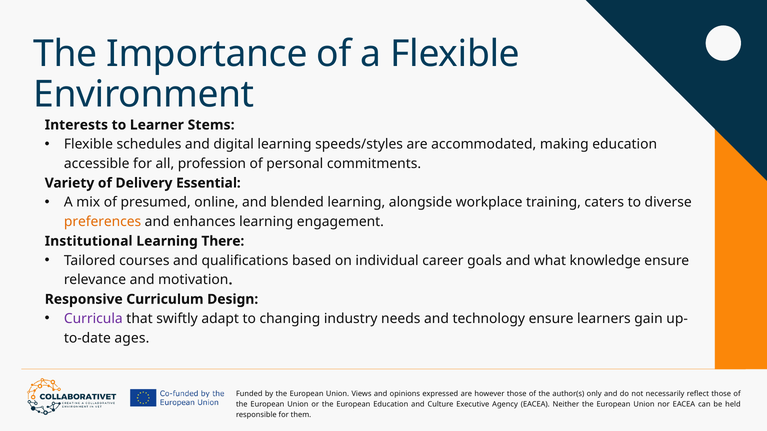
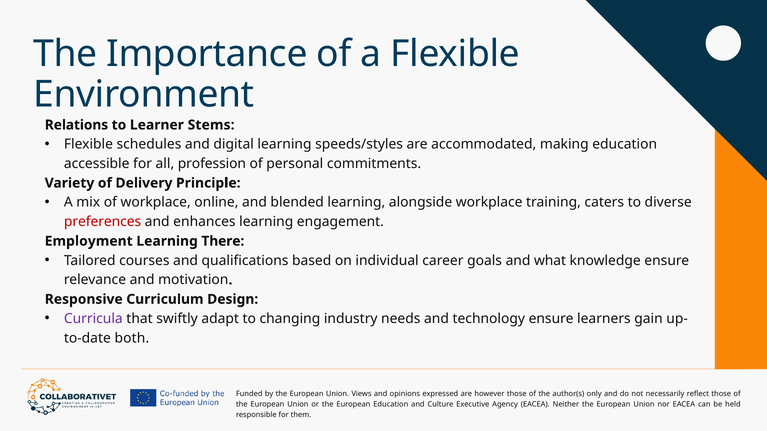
Interests: Interests -> Relations (76, 125)
Essential: Essential -> Principle (208, 183)
of presumed: presumed -> workplace (156, 203)
preferences colour: orange -> red (103, 222)
Institutional: Institutional -> Employment (89, 241)
ages: ages -> both (132, 338)
